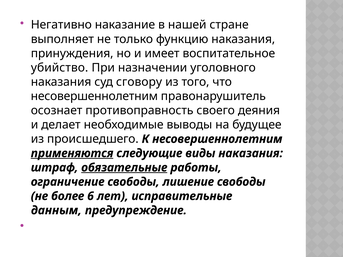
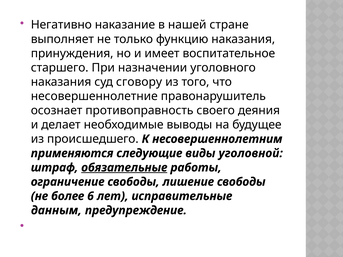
убийство: убийство -> старшего (60, 68)
несовершеннолетним: несовершеннолетним -> несовершеннолетние (94, 96)
применяются underline: present -> none (72, 153)
виды наказания: наказания -> уголовной (251, 153)
